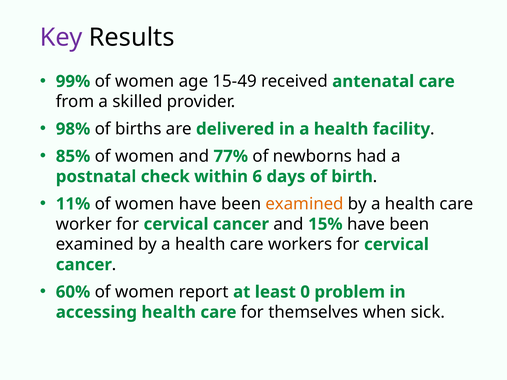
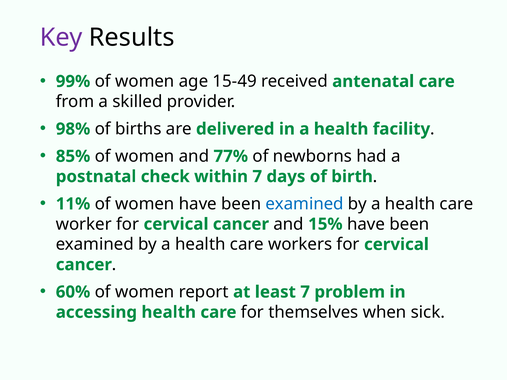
within 6: 6 -> 7 (257, 177)
examined colour: orange -> blue (305, 204)
least 0: 0 -> 7 (305, 292)
